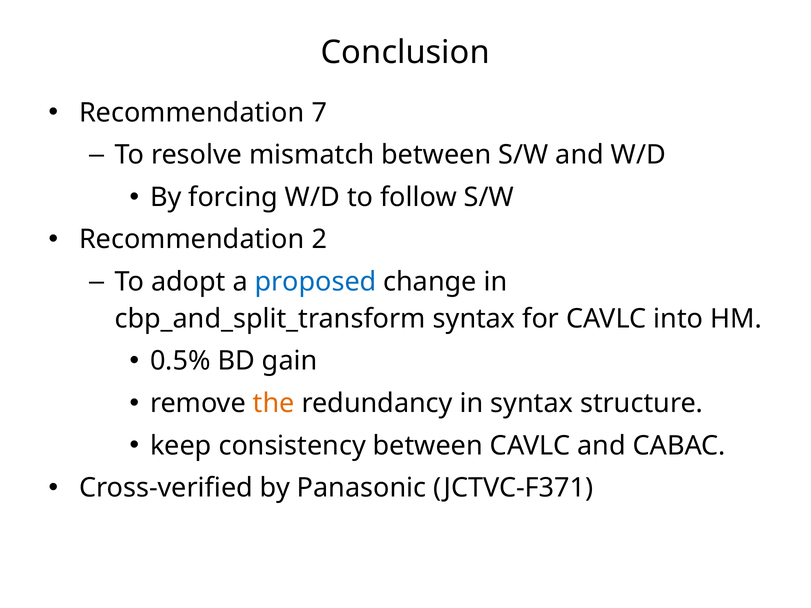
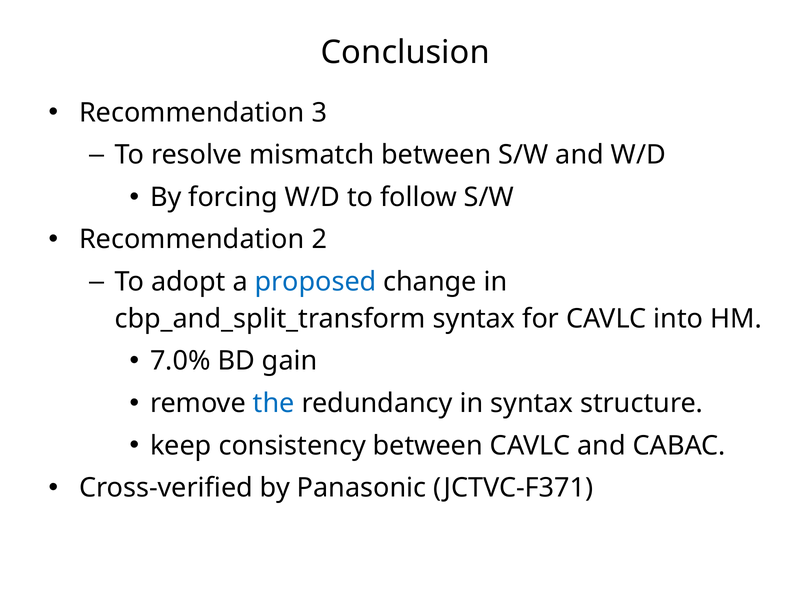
7: 7 -> 3 (319, 113)
0.5%: 0.5% -> 7.0% (180, 361)
the colour: orange -> blue (274, 404)
